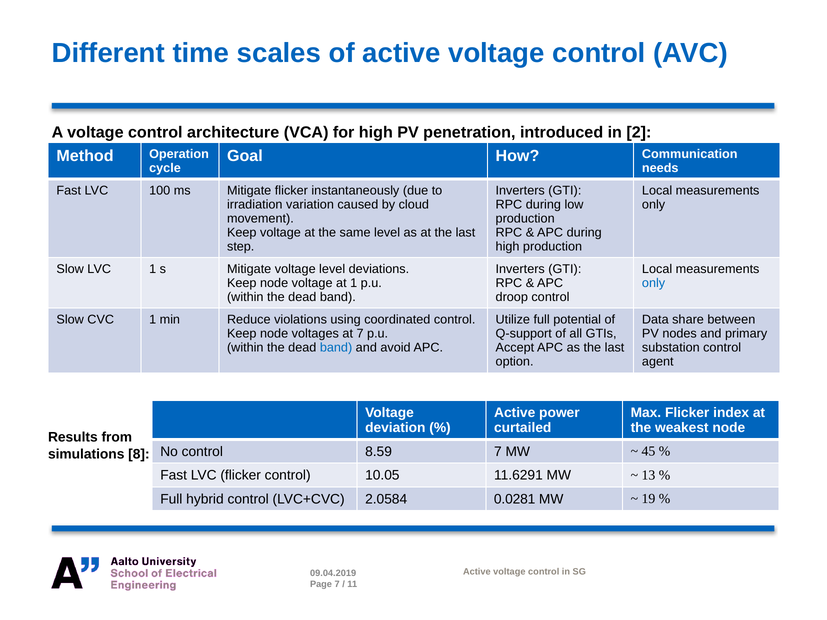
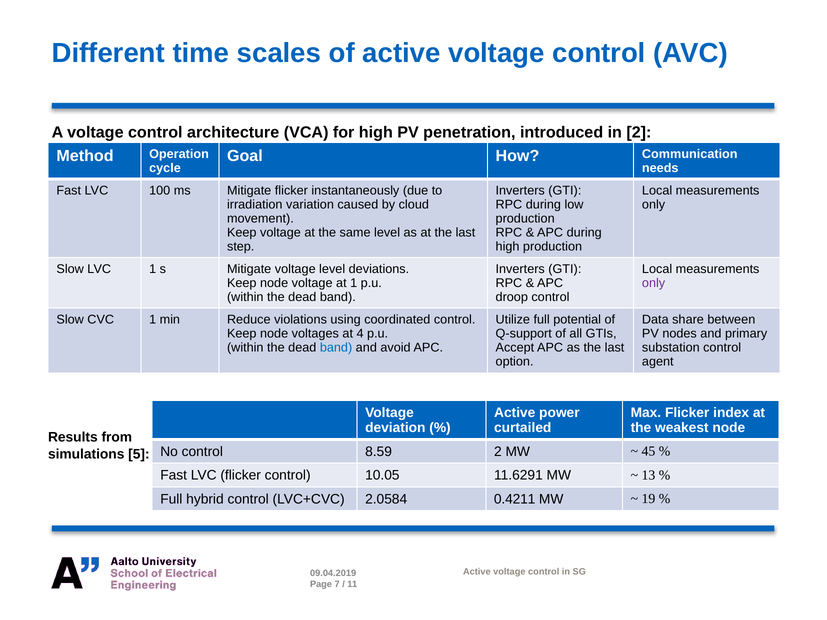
only colour: blue -> purple (654, 283)
at 7: 7 -> 4 (360, 334)
8.59 7: 7 -> 2 (498, 452)
8: 8 -> 5 (139, 454)
0.0281: 0.0281 -> 0.4211 (515, 499)
